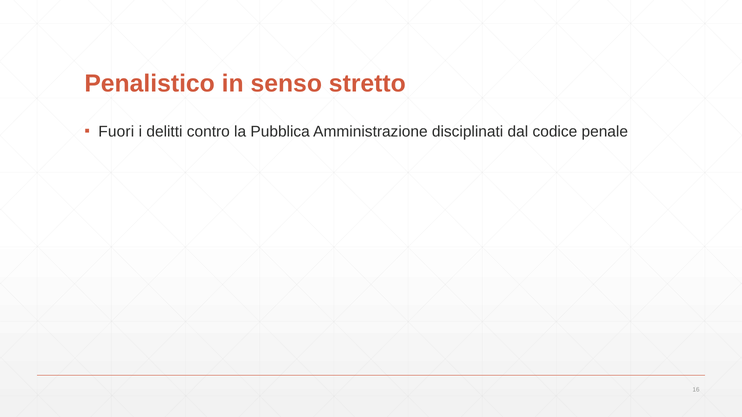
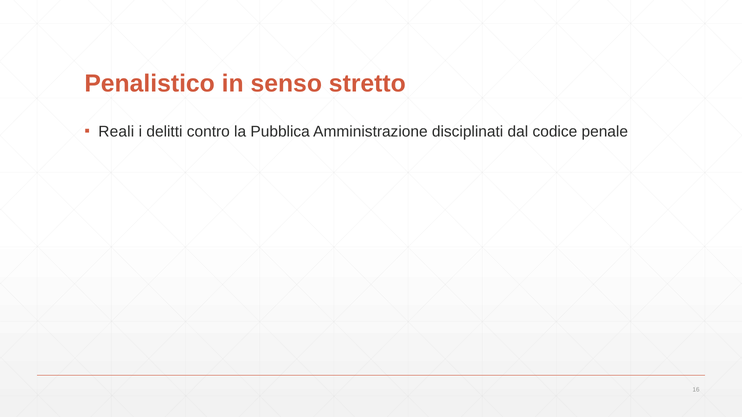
Fuori: Fuori -> Reali (116, 132)
